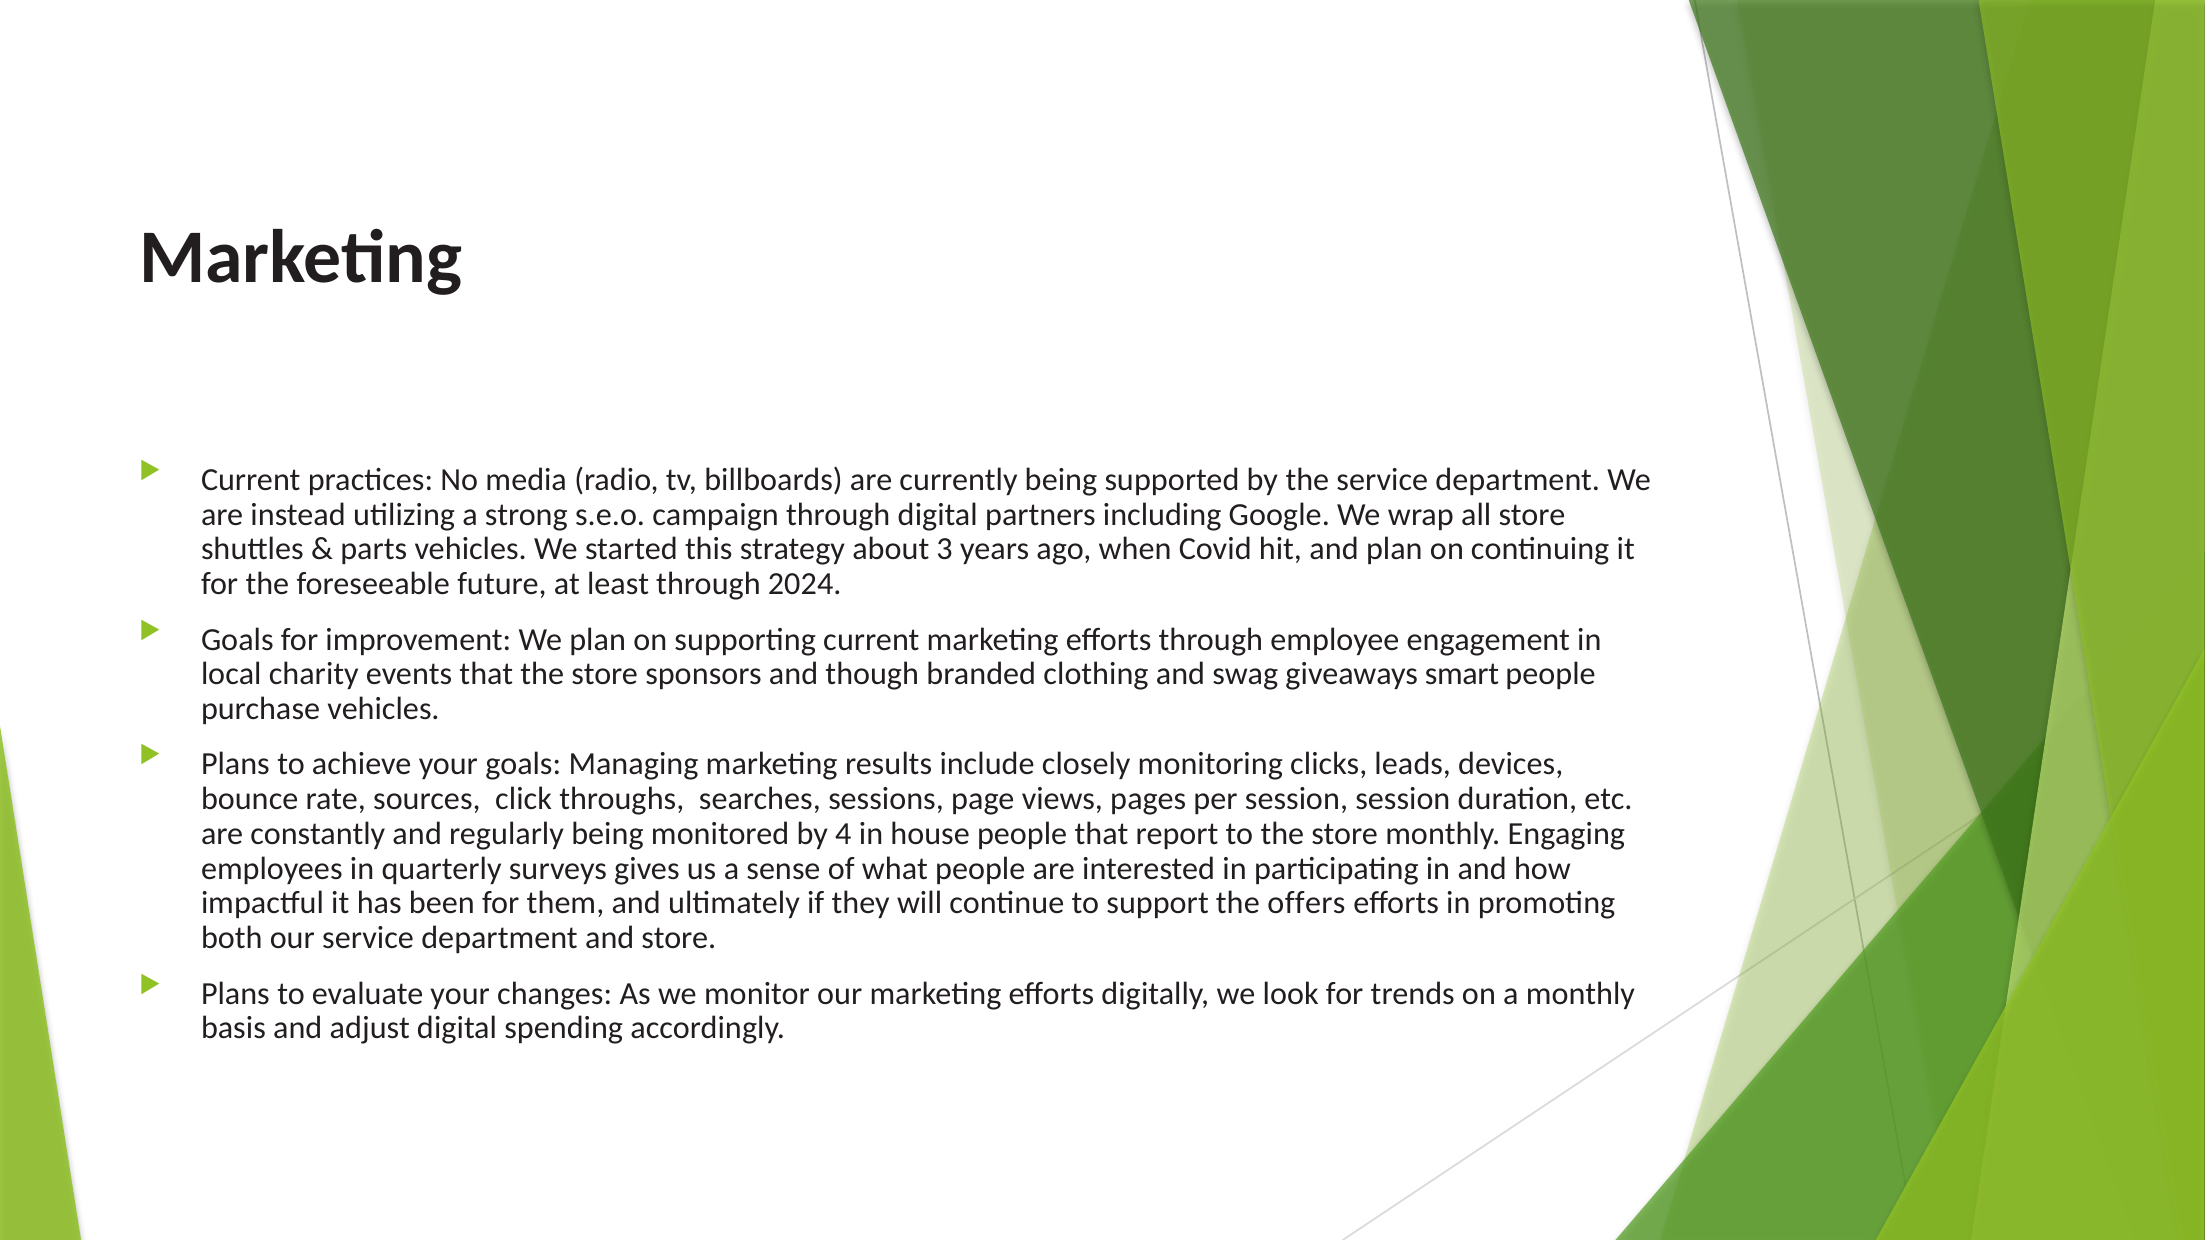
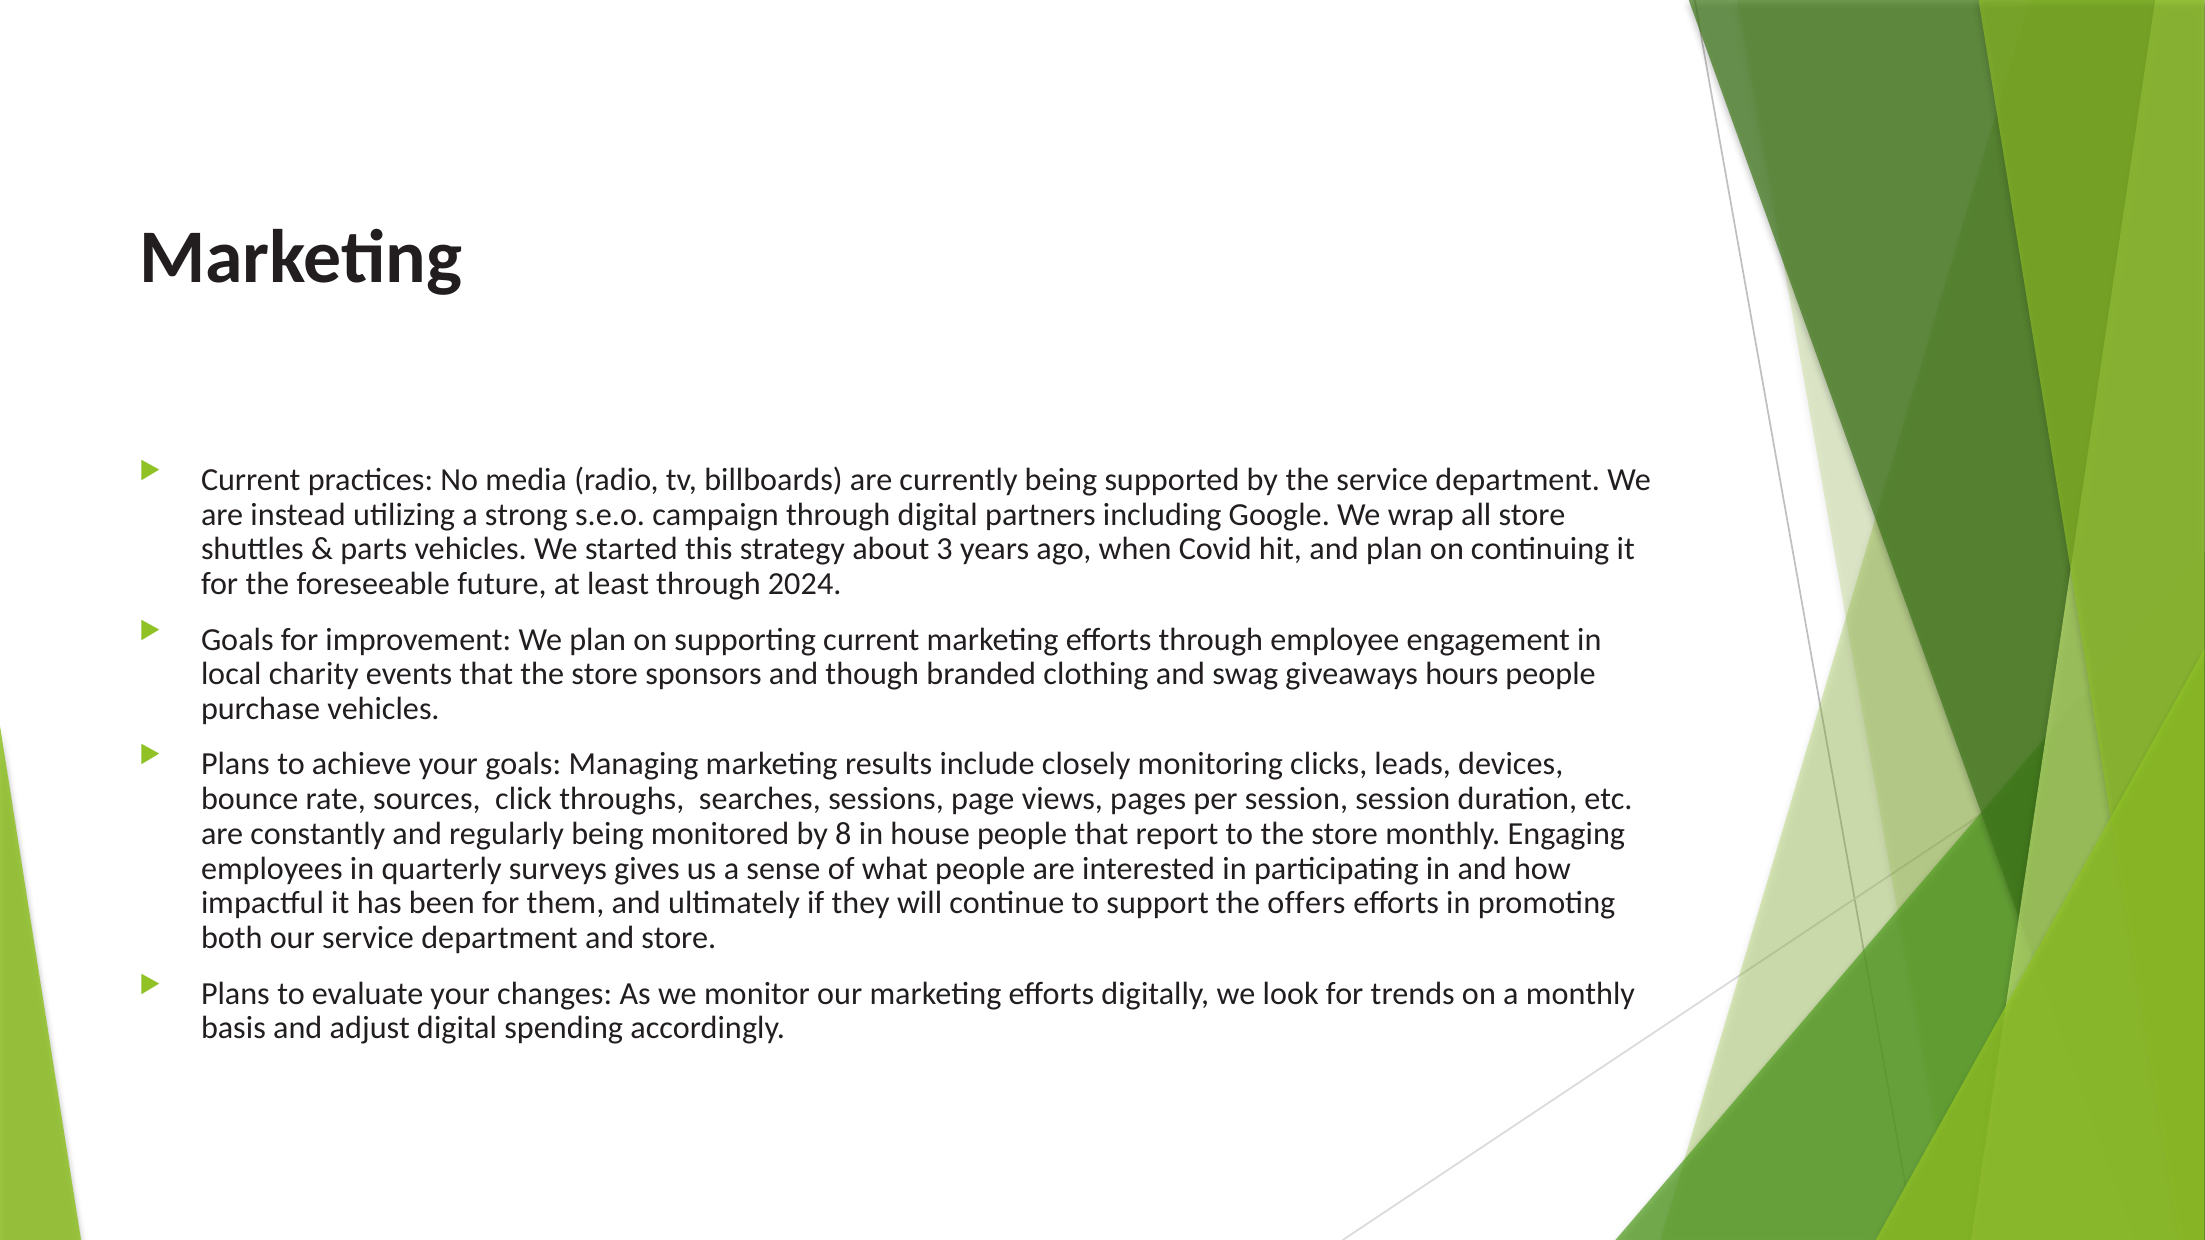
smart: smart -> hours (1462, 674)
4: 4 -> 8 (843, 834)
